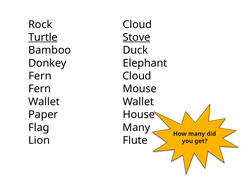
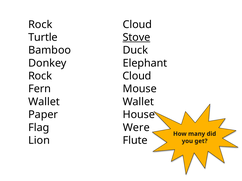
Turtle underline: present -> none (43, 37)
Fern: Fern -> Rock (40, 76)
Many: Many -> Were (136, 128)
